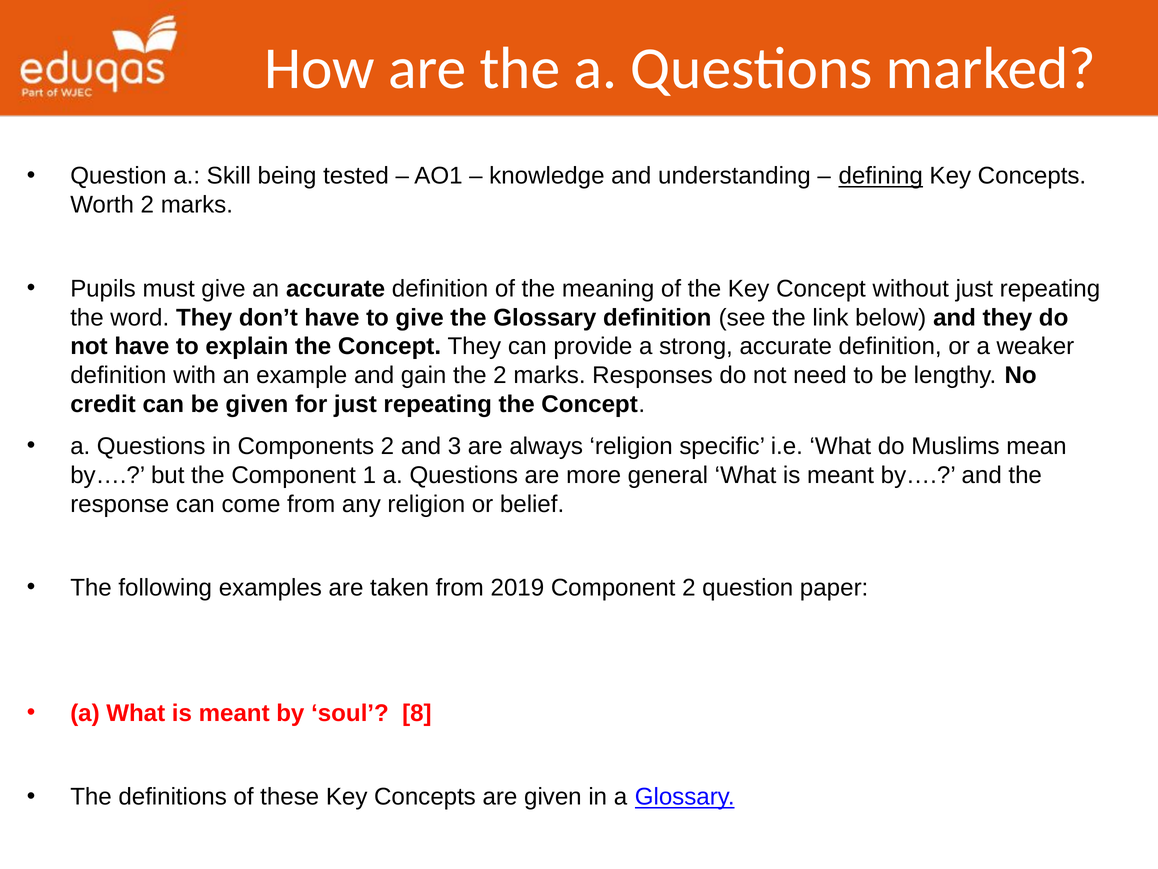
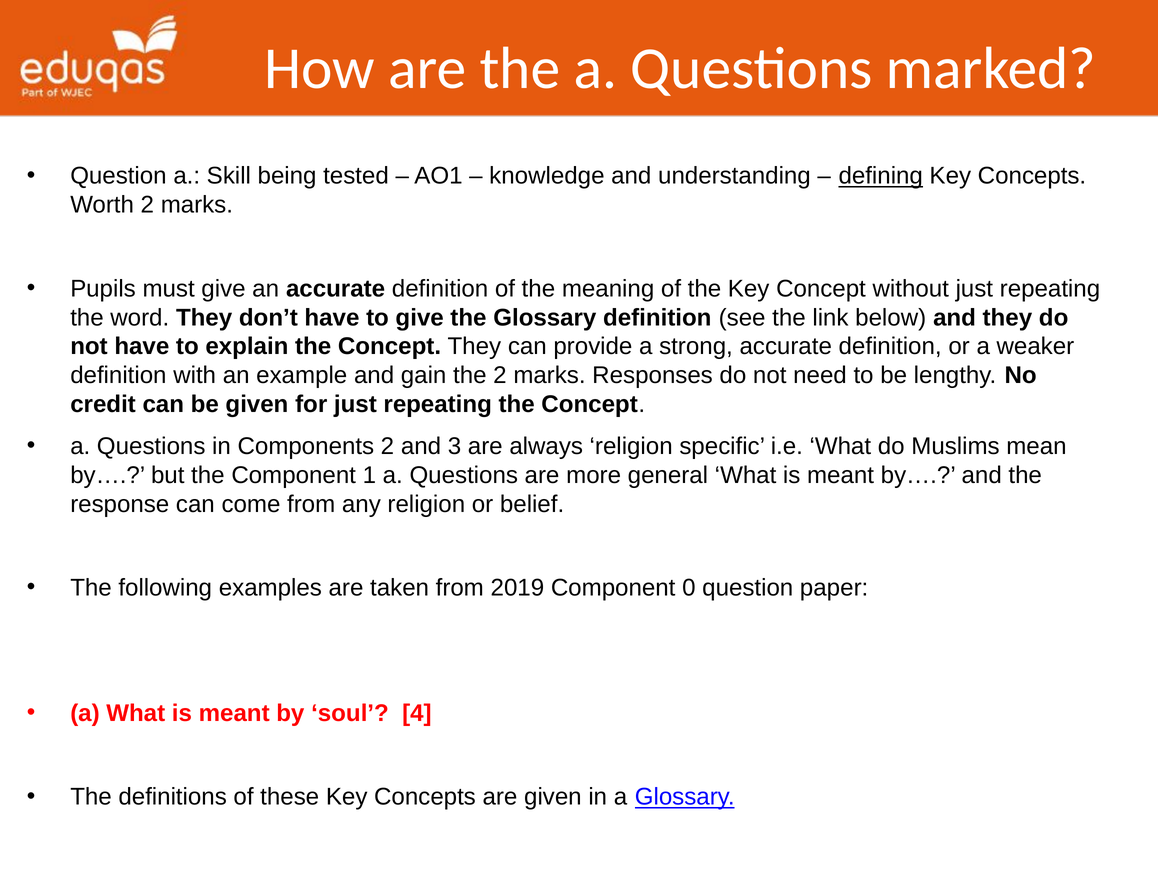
Component 2: 2 -> 0 (689, 588)
8: 8 -> 4 (417, 713)
